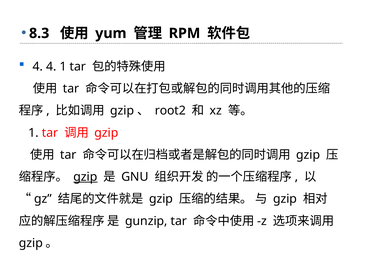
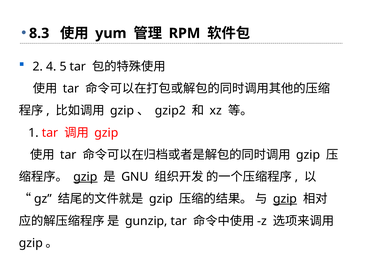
4: 4 -> 2 (38, 66)
4 1: 1 -> 5 (63, 66)
root2: root2 -> gzip2 (170, 110)
gzip underline: none -> present (285, 198)
